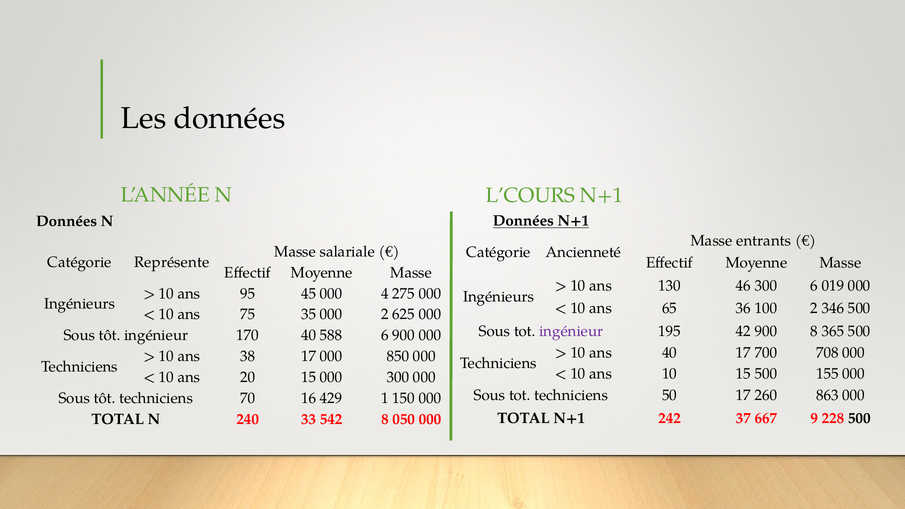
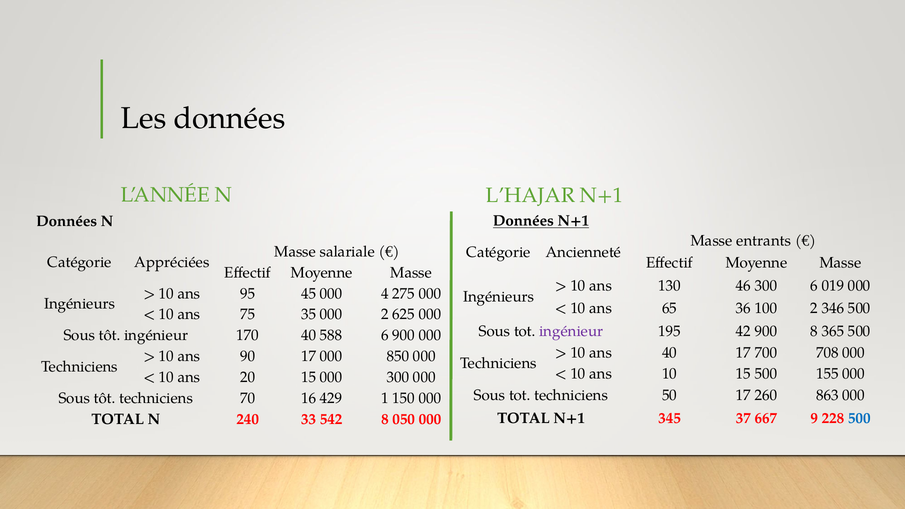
L’COURS: L’COURS -> L’HAJAR (530, 195)
Représente: Représente -> Appréciées (172, 262)
38: 38 -> 90 (248, 356)
242: 242 -> 345 (670, 418)
500 colour: black -> blue (859, 418)
